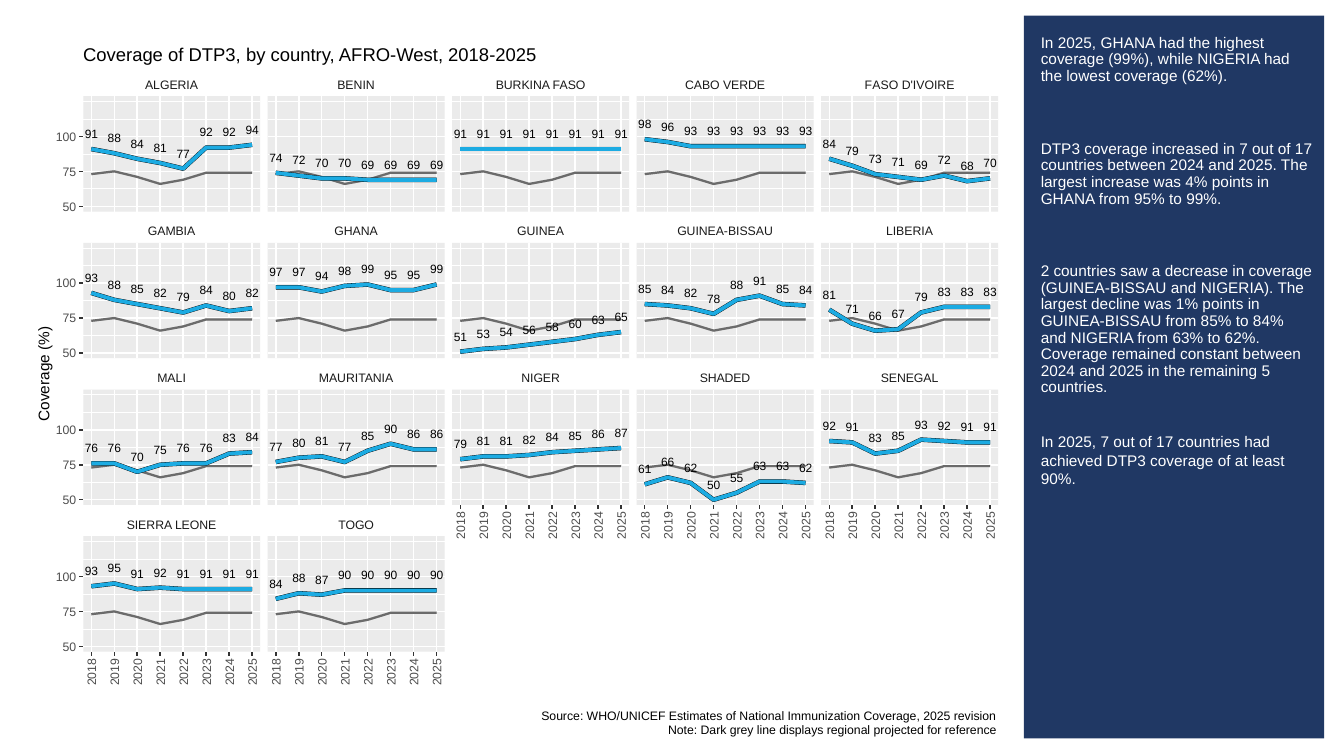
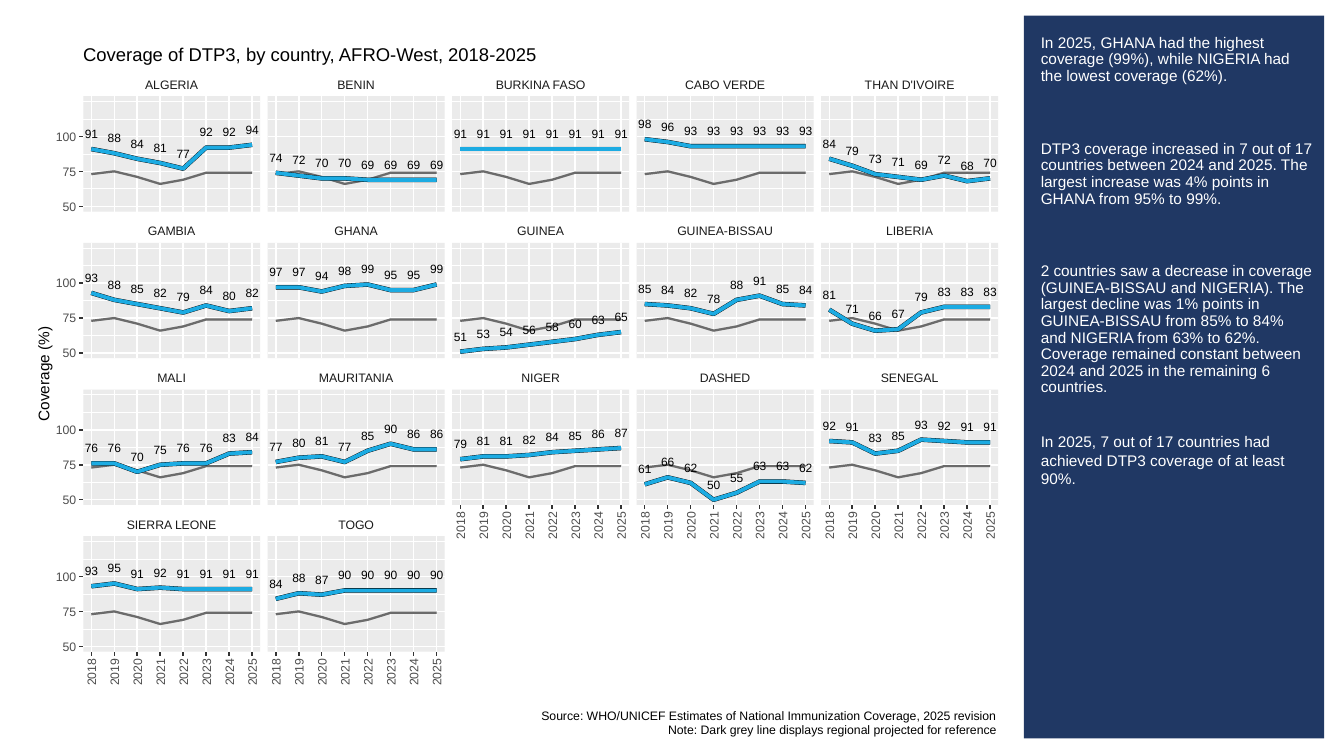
VERDE FASO: FASO -> THAN (882, 85)
remaining 5: 5 -> 6 (1266, 371)
SHADED: SHADED -> DASHED (725, 379)
